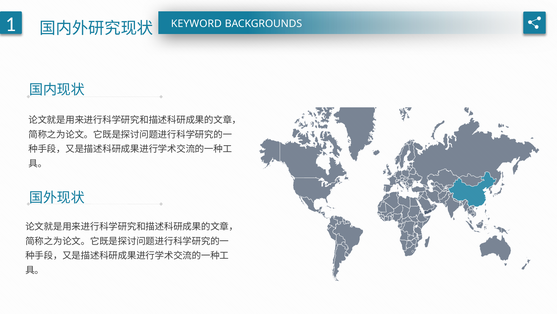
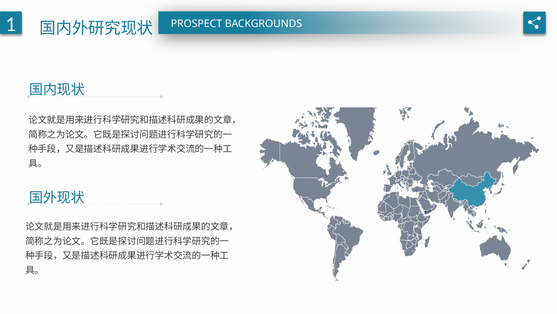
KEYWORD: KEYWORD -> PROSPECT (196, 24)
